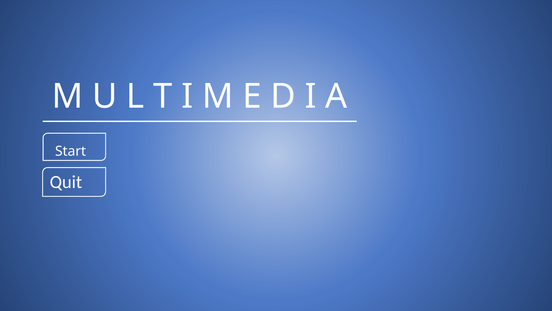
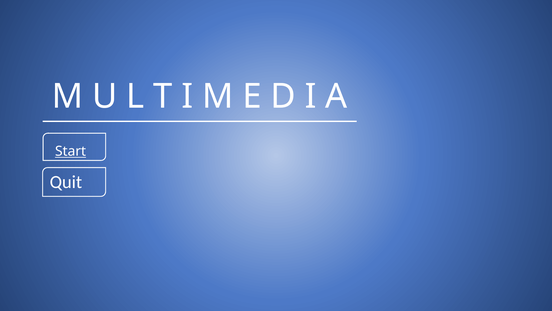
Start underline: none -> present (71, 151)
